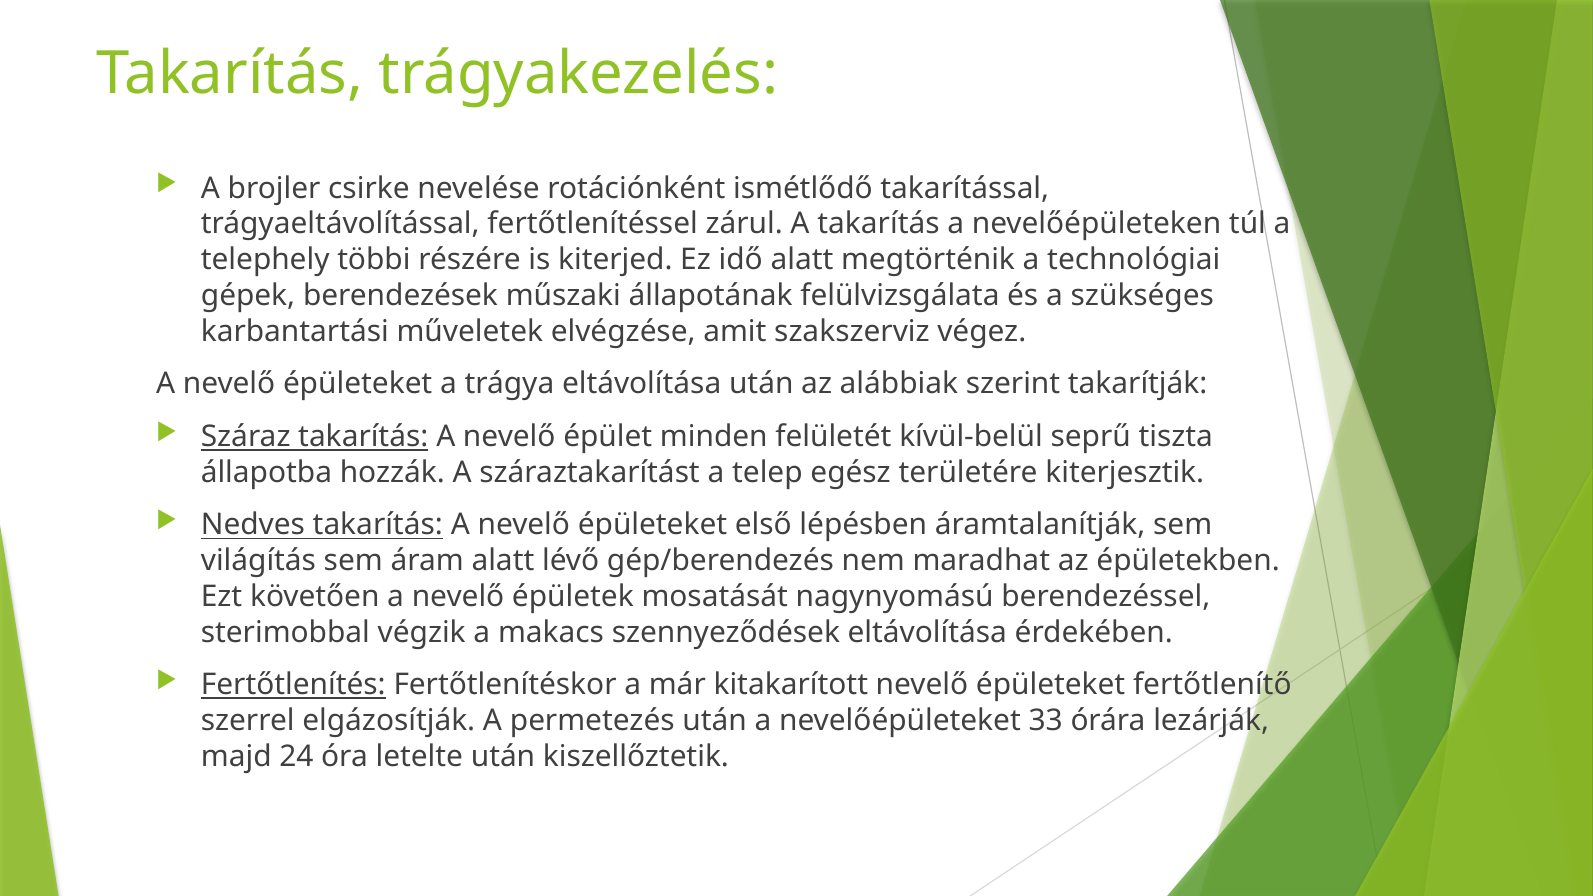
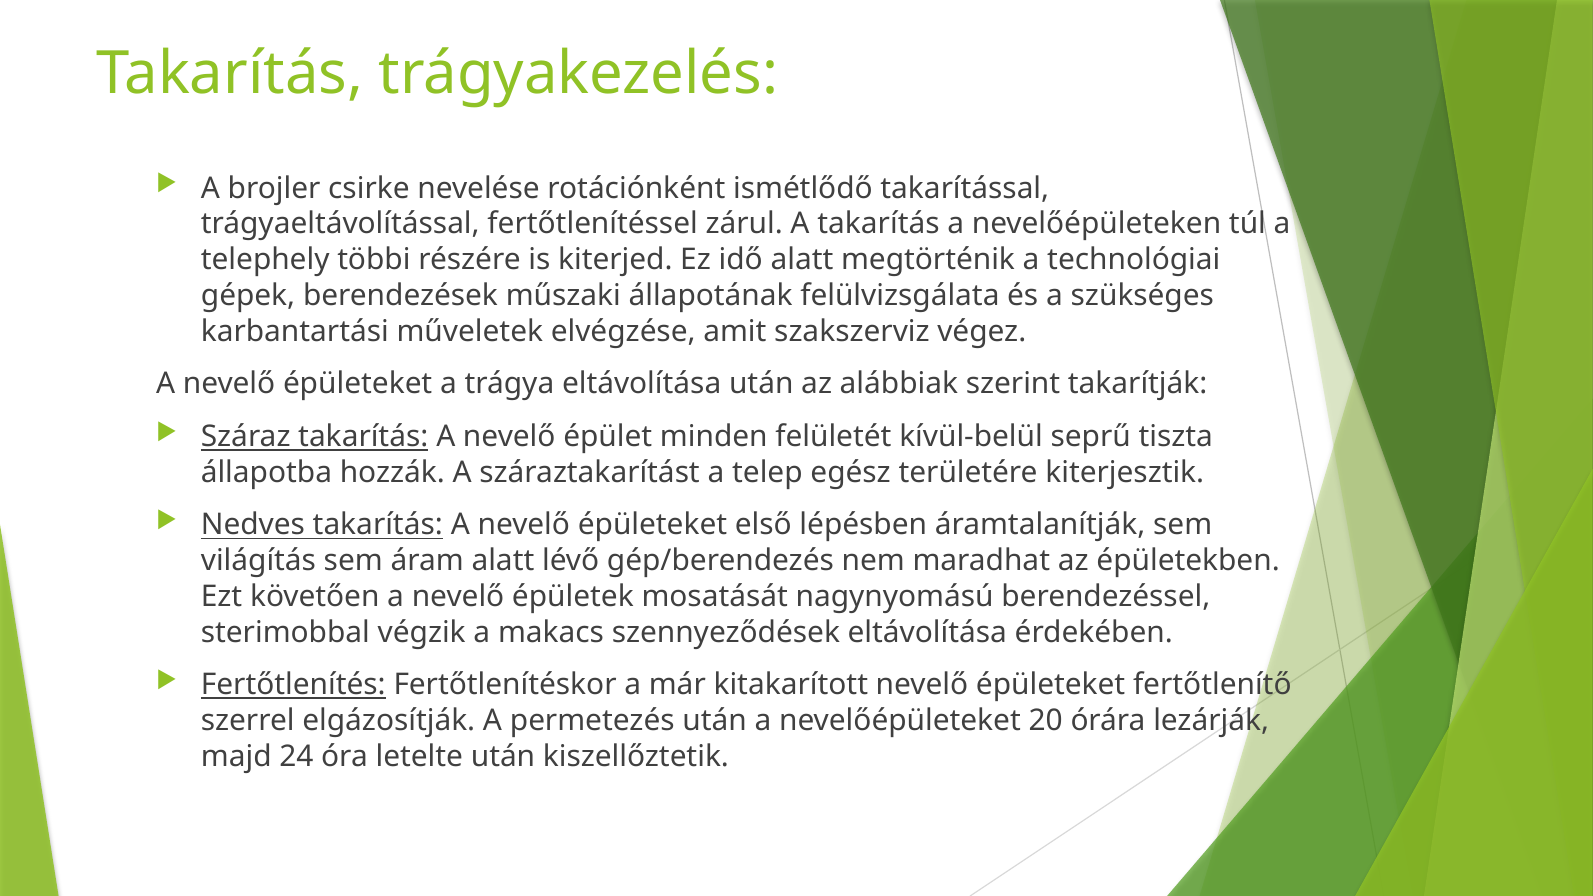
33: 33 -> 20 (1046, 721)
